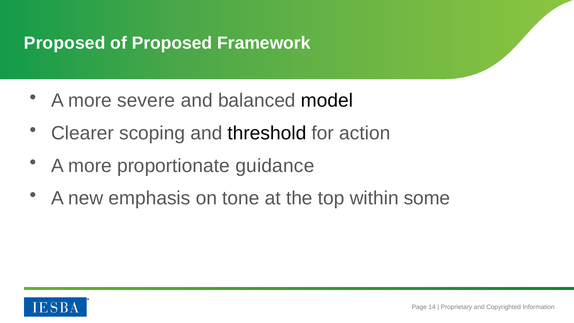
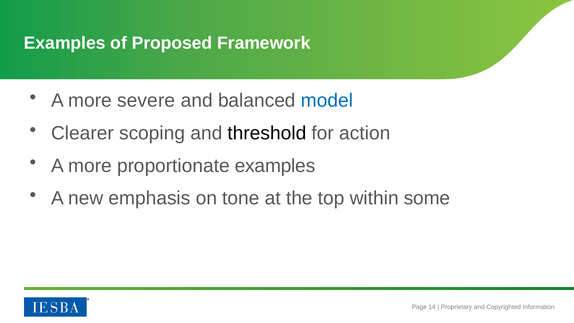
Proposed: Proposed -> Examples (65, 43)
model colour: black -> blue (327, 101)
proportionate guidance: guidance -> examples (275, 166)
